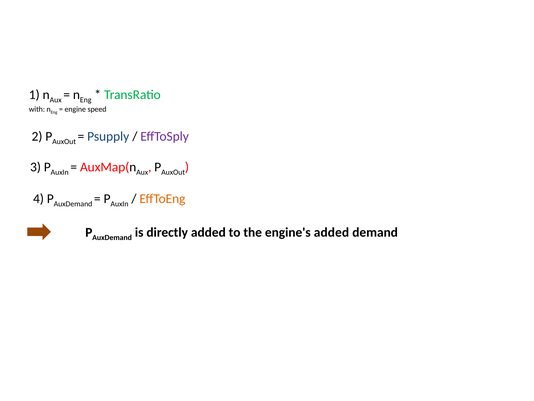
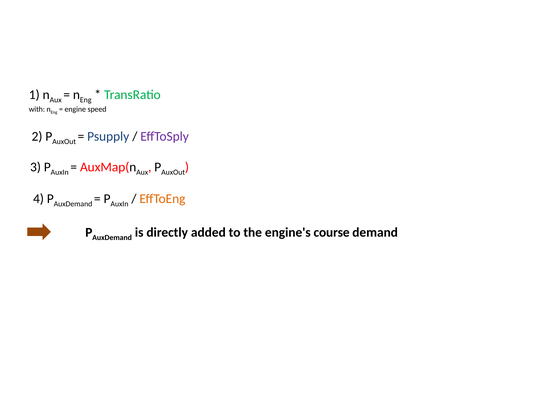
engine's added: added -> course (332, 232)
